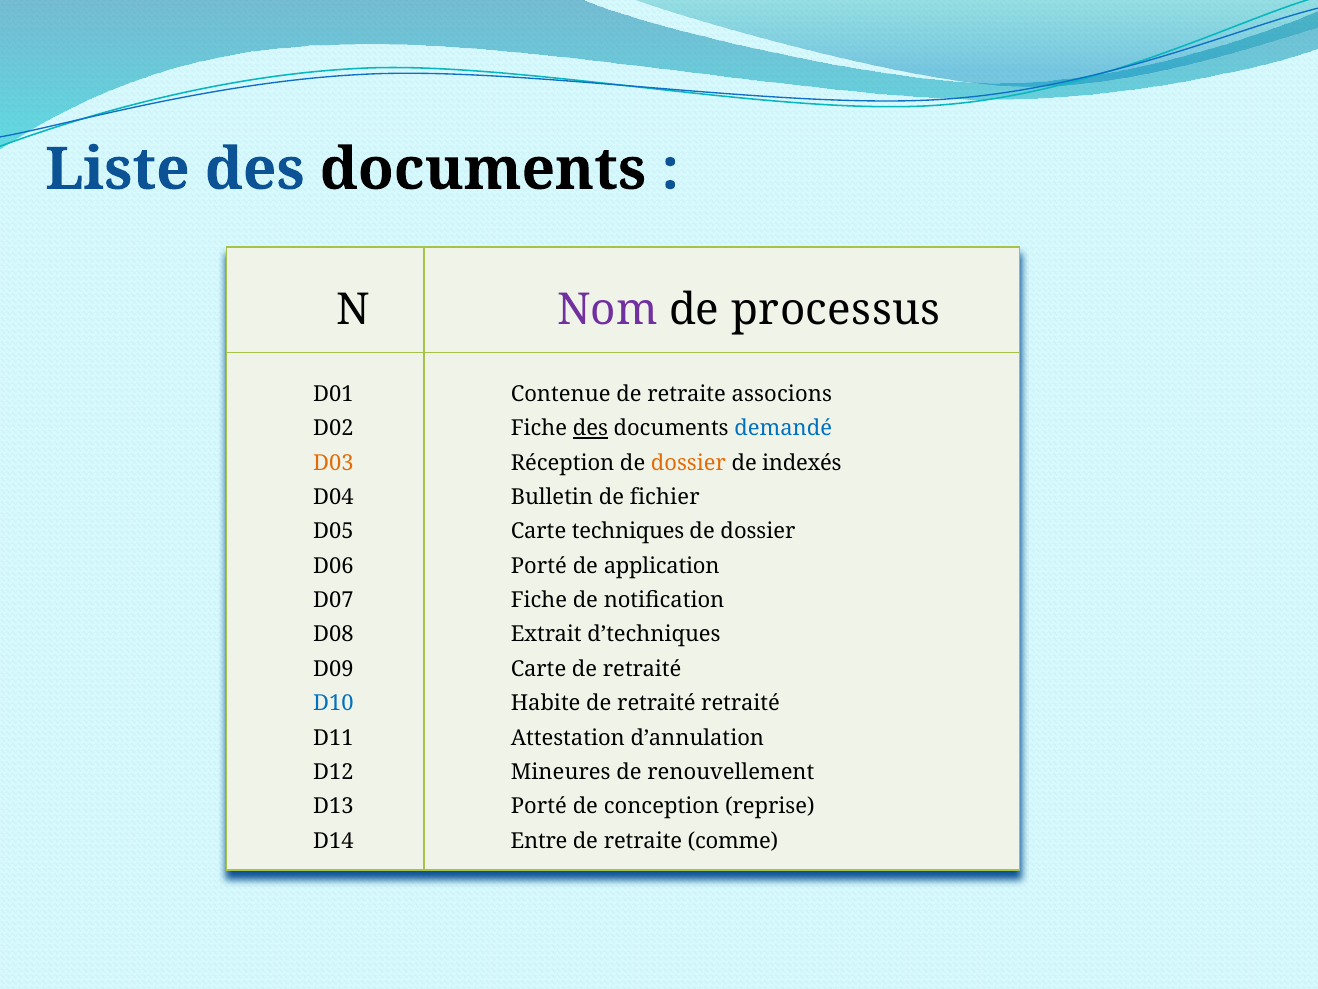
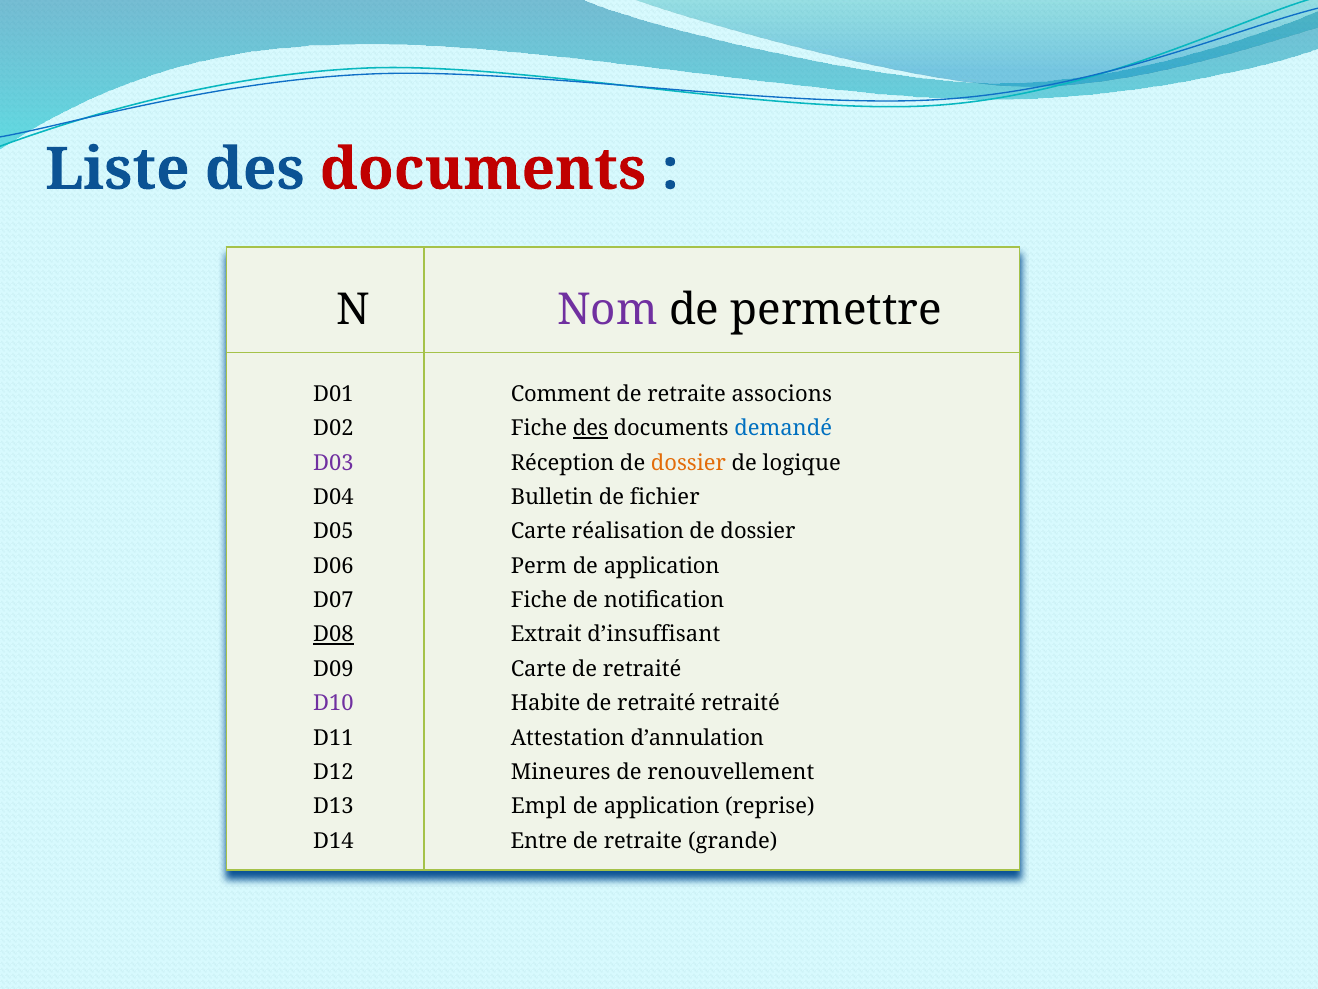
documents colour: black -> red (483, 169)
processus: processus -> permettre (836, 309)
Contenue: Contenue -> Comment (561, 394)
D03 colour: orange -> purple (333, 463)
indexés: indexés -> logique (802, 463)
techniques: techniques -> réalisation (628, 531)
Porté: Porté -> Perm (539, 566)
D08 underline: none -> present (333, 634)
d’techniques: d’techniques -> d’insuffisant (654, 634)
D10 colour: blue -> purple (333, 703)
Porté: Porté -> Empl (539, 806)
conception: conception -> application (662, 806)
comme: comme -> grande (733, 840)
